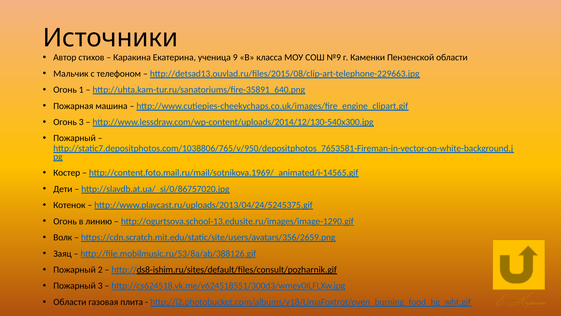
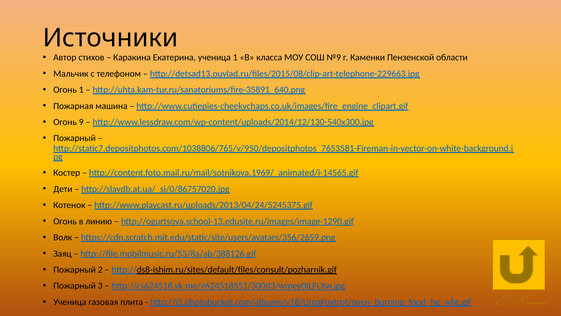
ученица 9: 9 -> 1 (235, 57)
Огонь 3: 3 -> 9 (81, 122)
Области: Области -> Ученица (70, 302)
